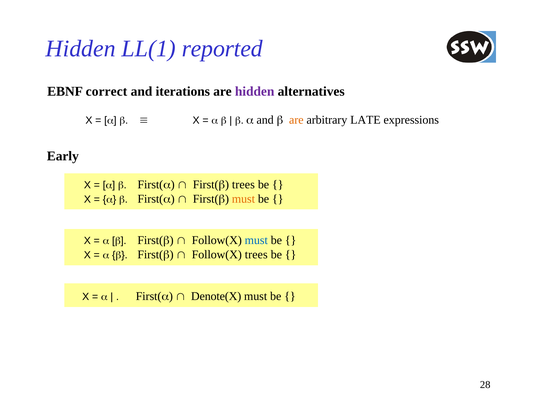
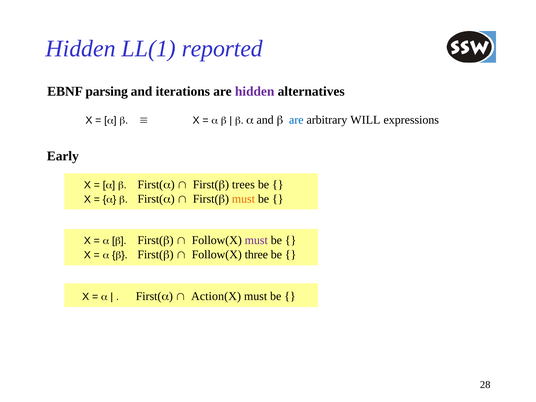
correct: correct -> parsing (107, 91)
are colour: orange -> blue (296, 120)
LATE: LATE -> WILL (365, 120)
must colour: blue -> purple (256, 240)
Follow(X trees: trees -> three (256, 255)
Denote(X: Denote(X -> Action(X (216, 296)
